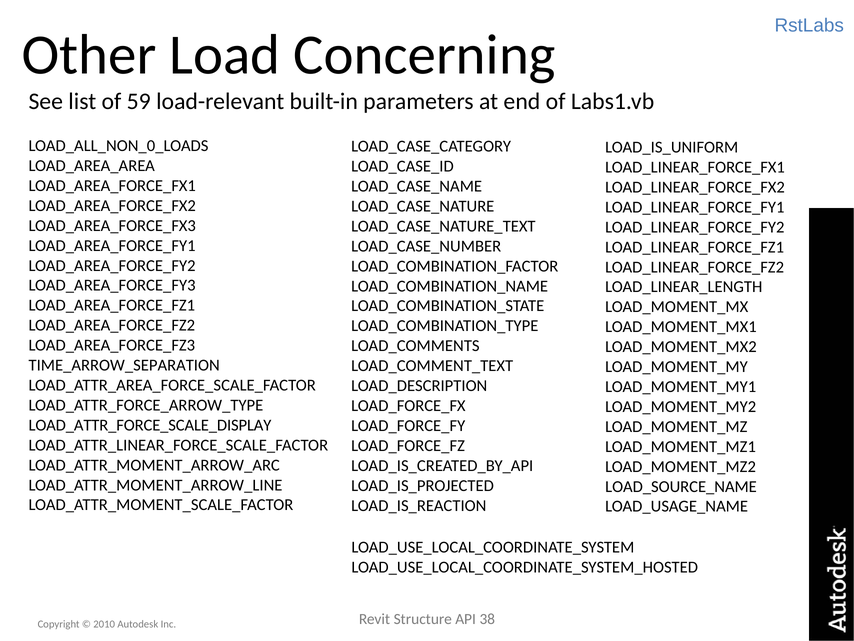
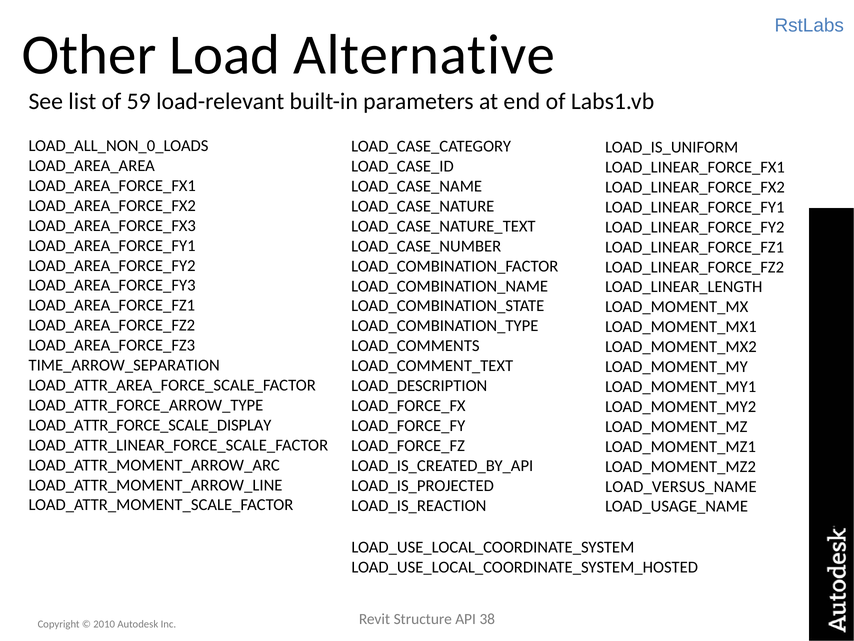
Concerning: Concerning -> Alternative (424, 55)
LOAD_SOURCE_NAME: LOAD_SOURCE_NAME -> LOAD_VERSUS_NAME (681, 486)
